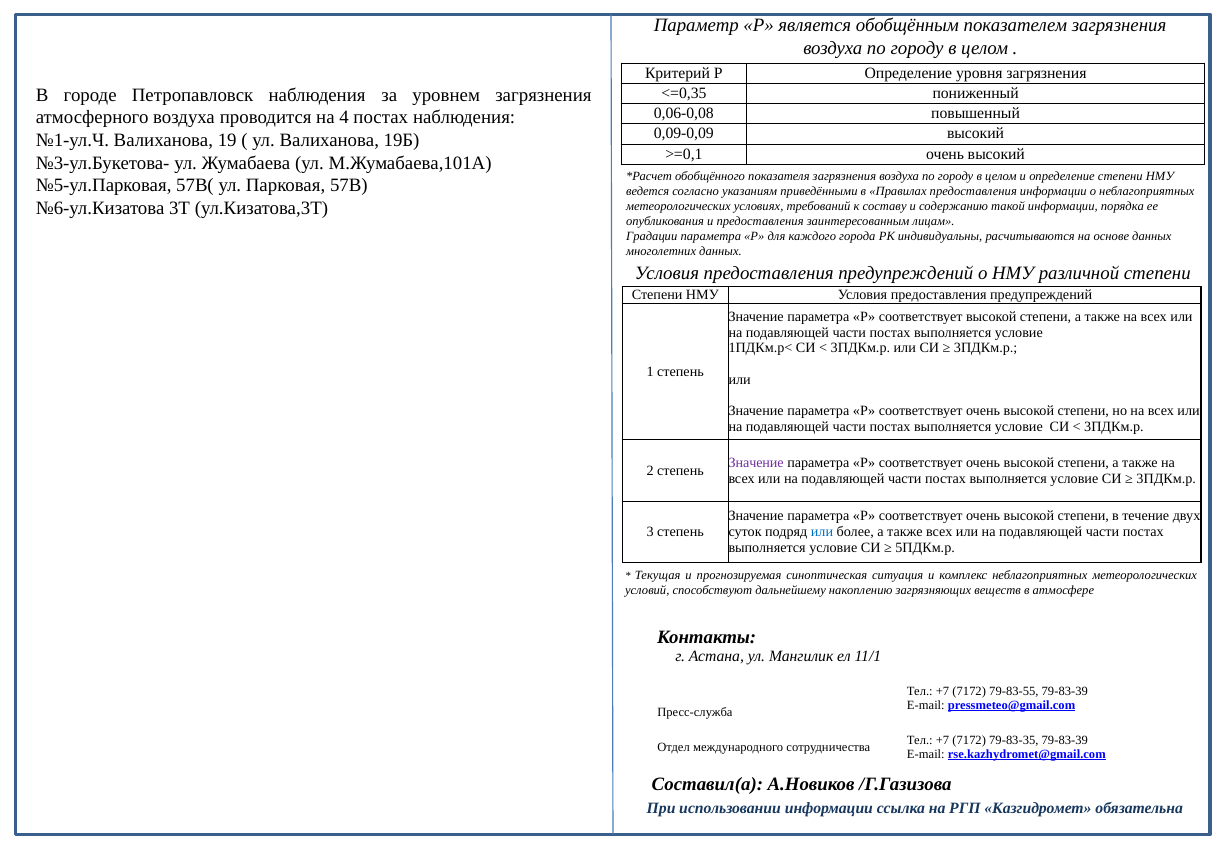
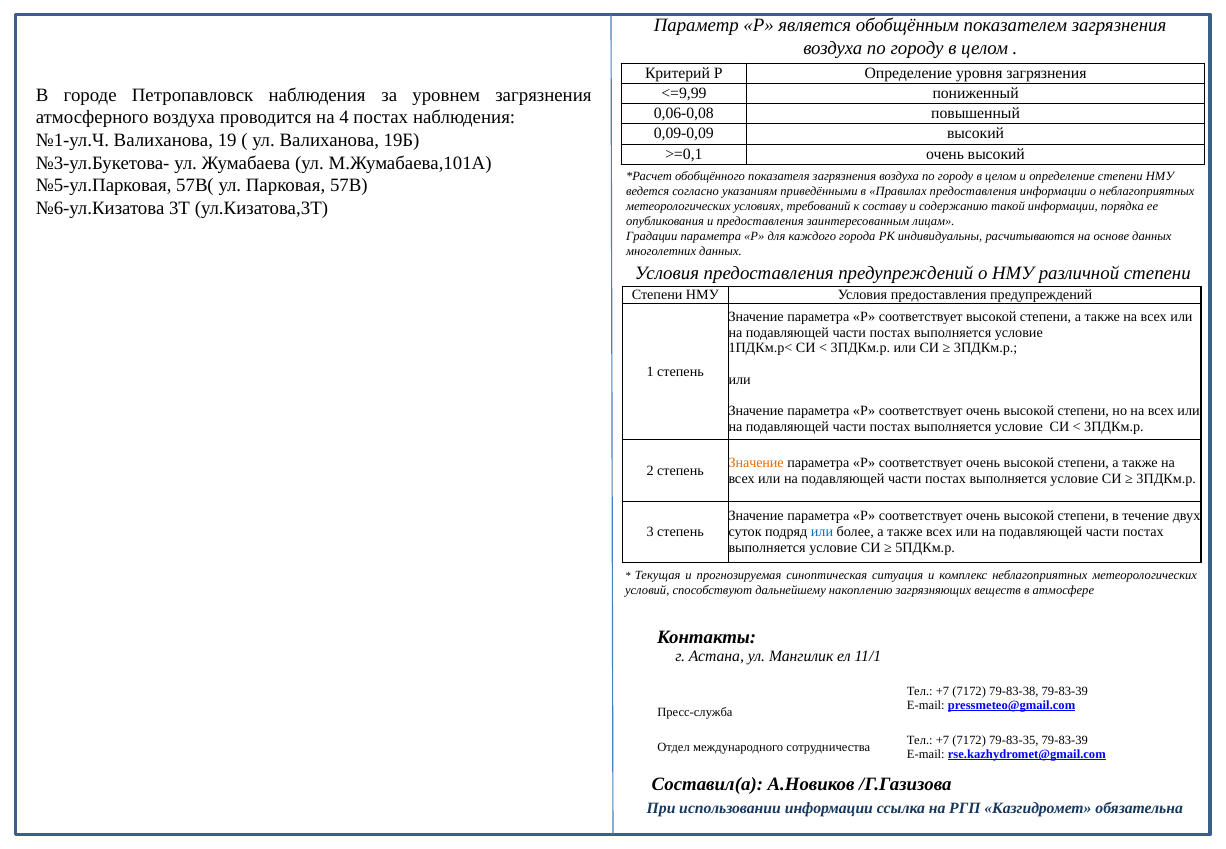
<=0,35: <=0,35 -> <=9,99 (684, 93)
Значение colour: purple -> orange (756, 463)
79-83-55: 79-83-55 -> 79-83-38 (1014, 691)
